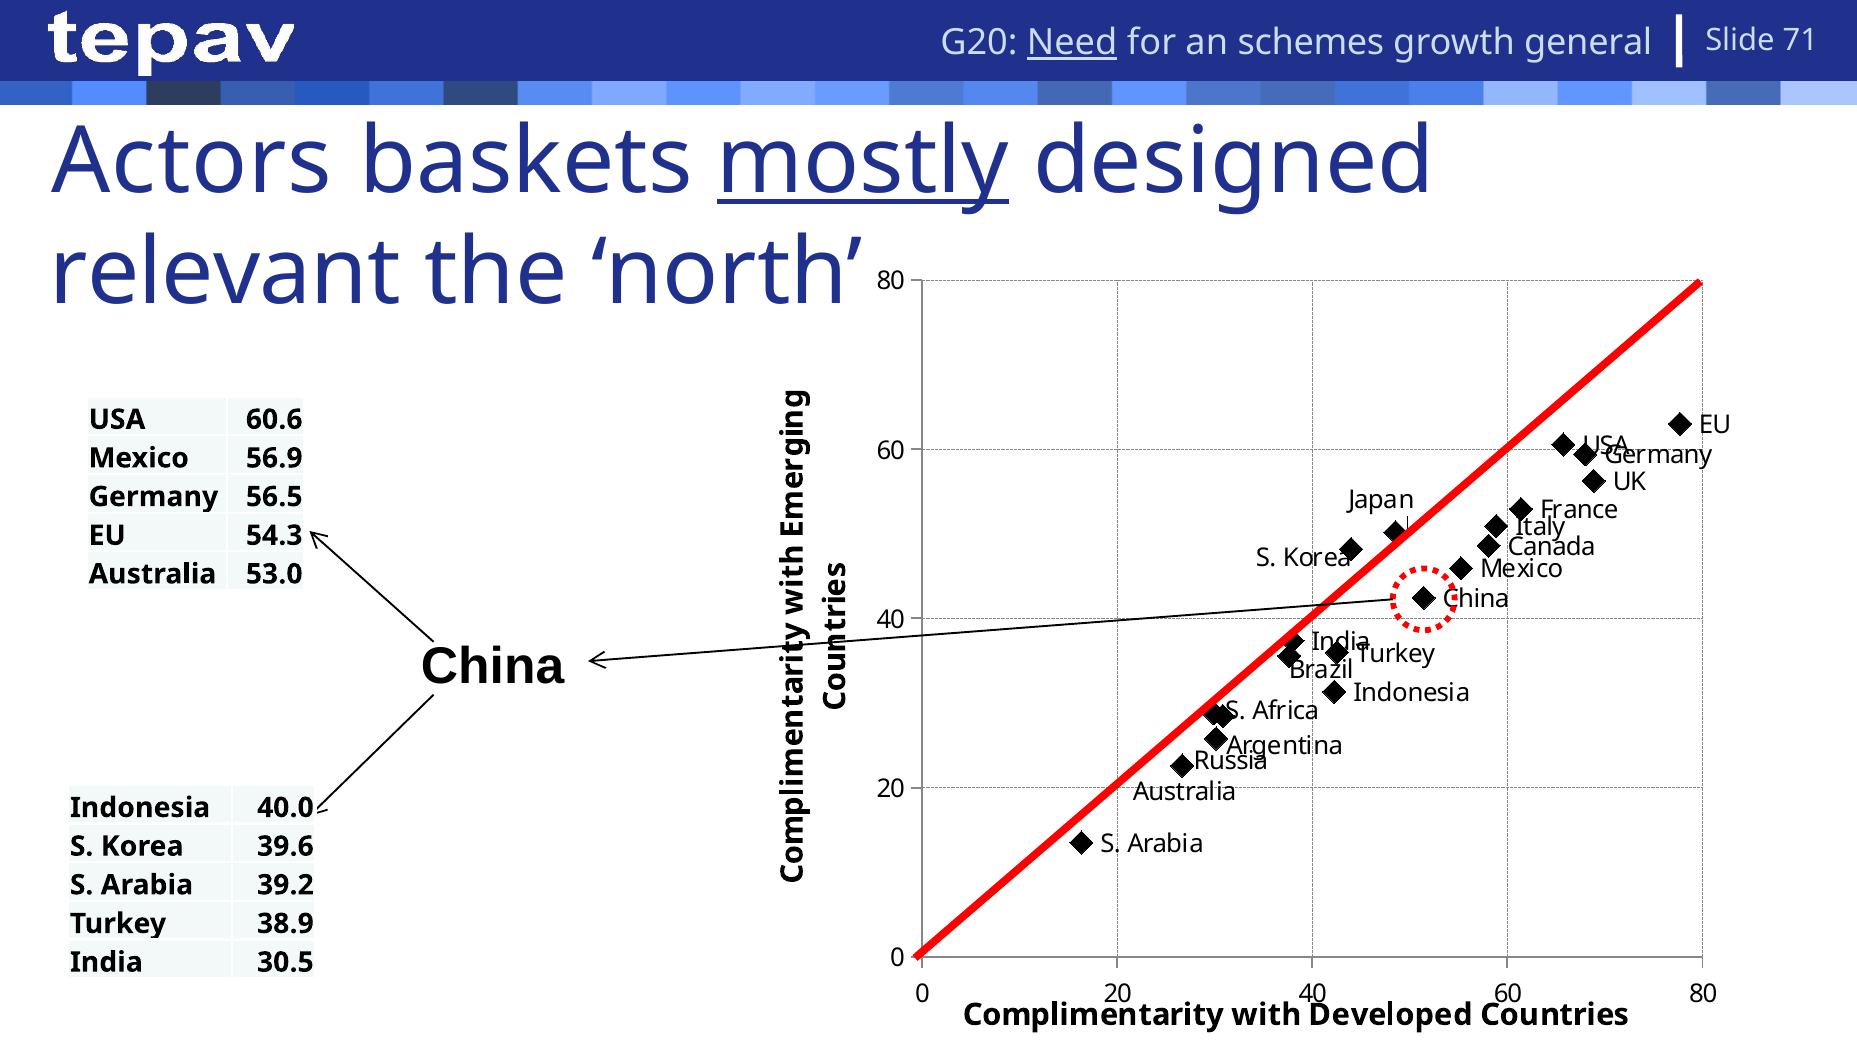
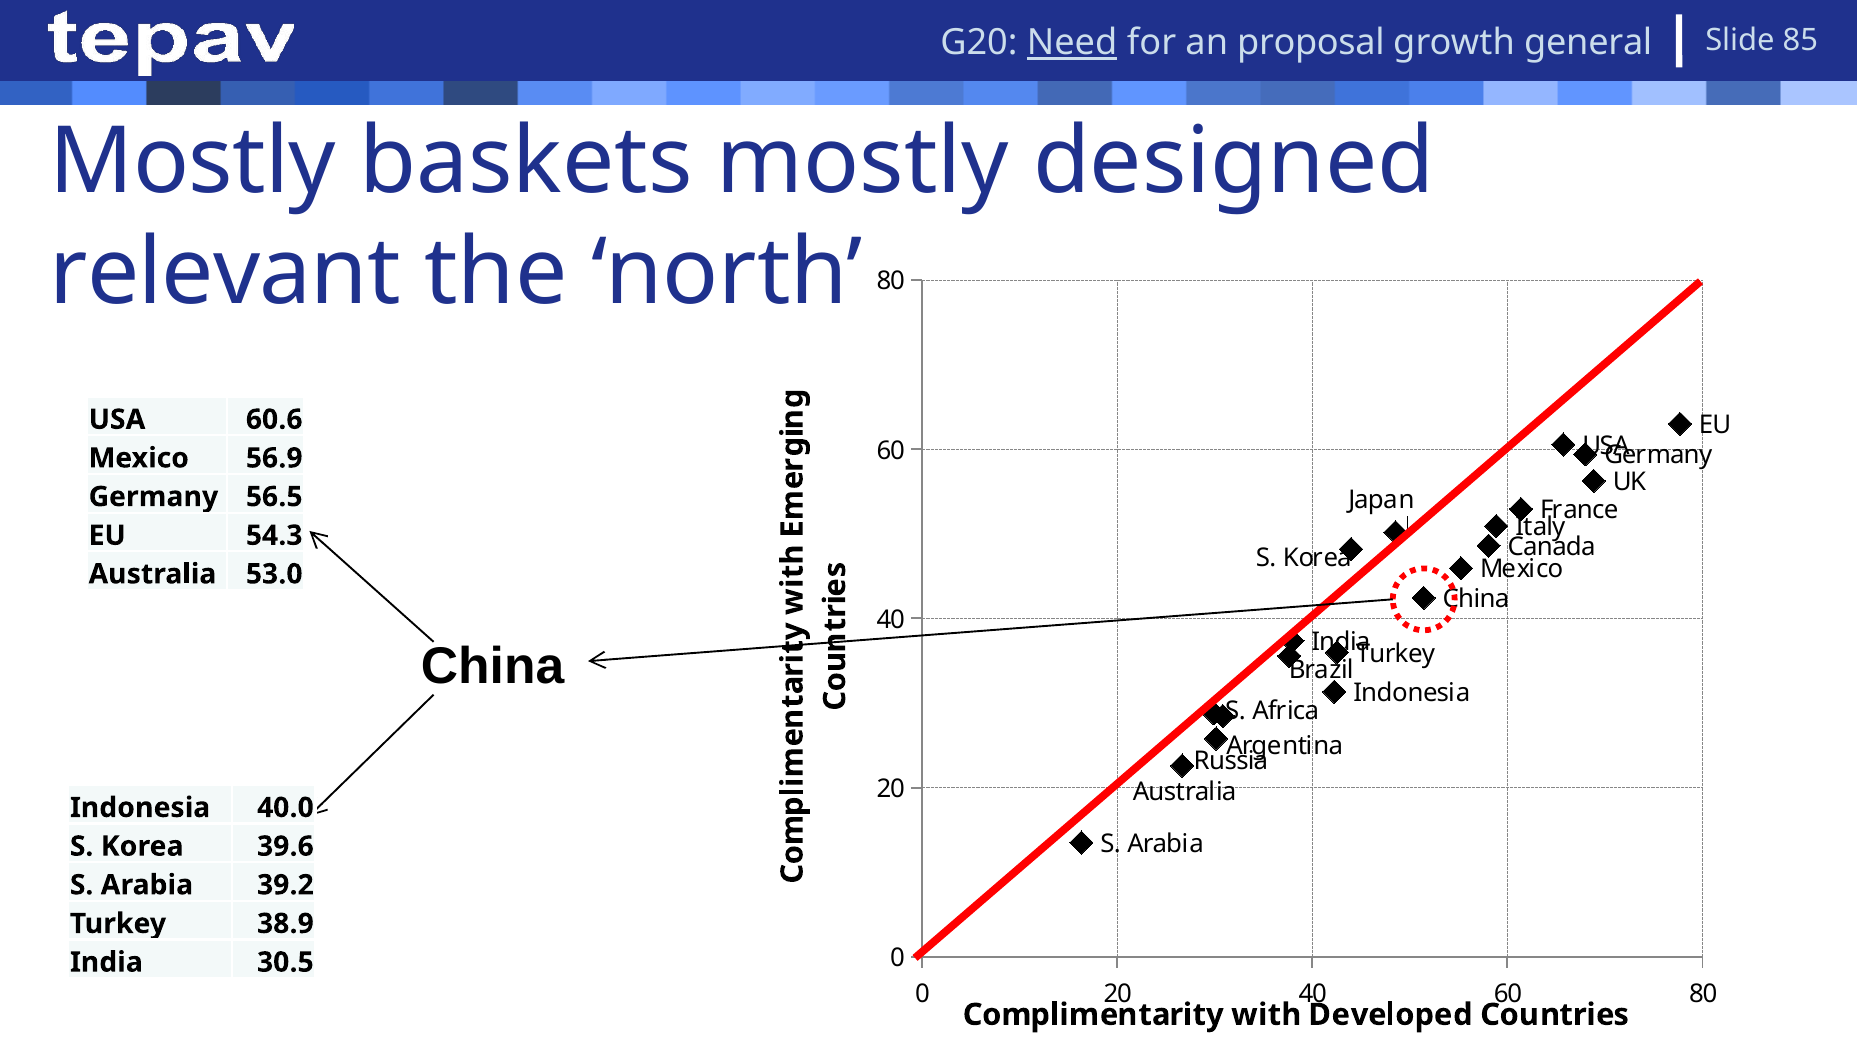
schemes: schemes -> proposal (1311, 43)
71: 71 -> 85 (1800, 40)
Actors: Actors -> Mostly (193, 162)
mostly underline: present -> none (863, 162)
